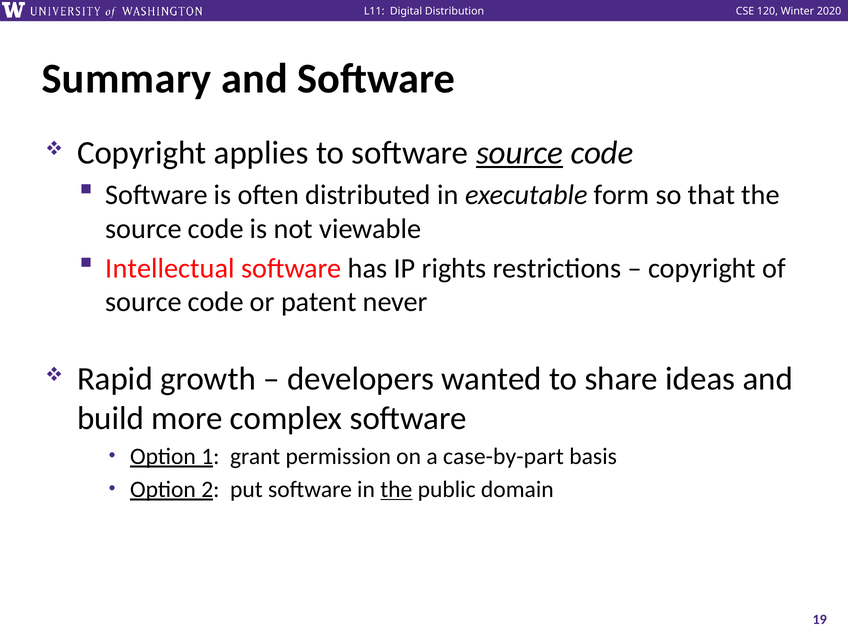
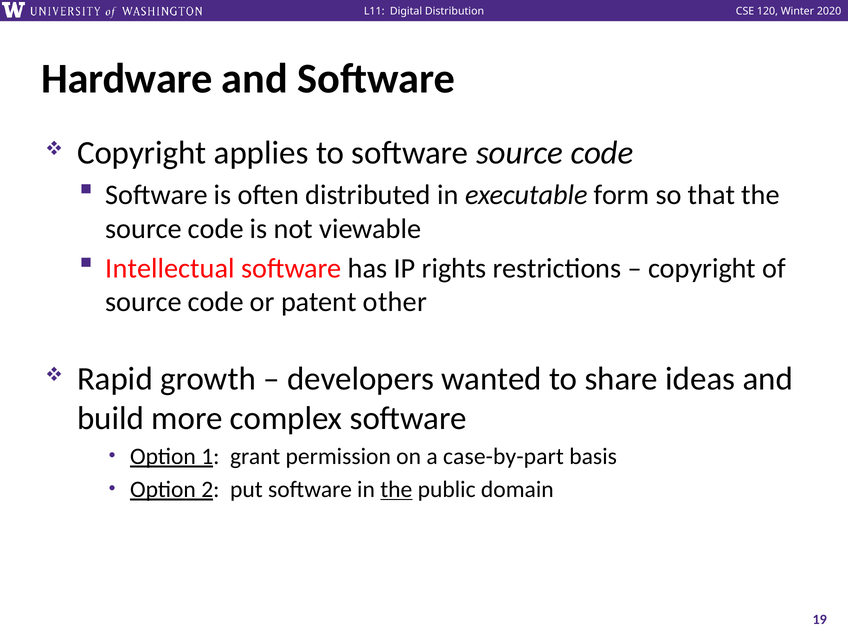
Summary: Summary -> Hardware (127, 79)
source underline: present -> none (520, 153)
never: never -> other (395, 302)
